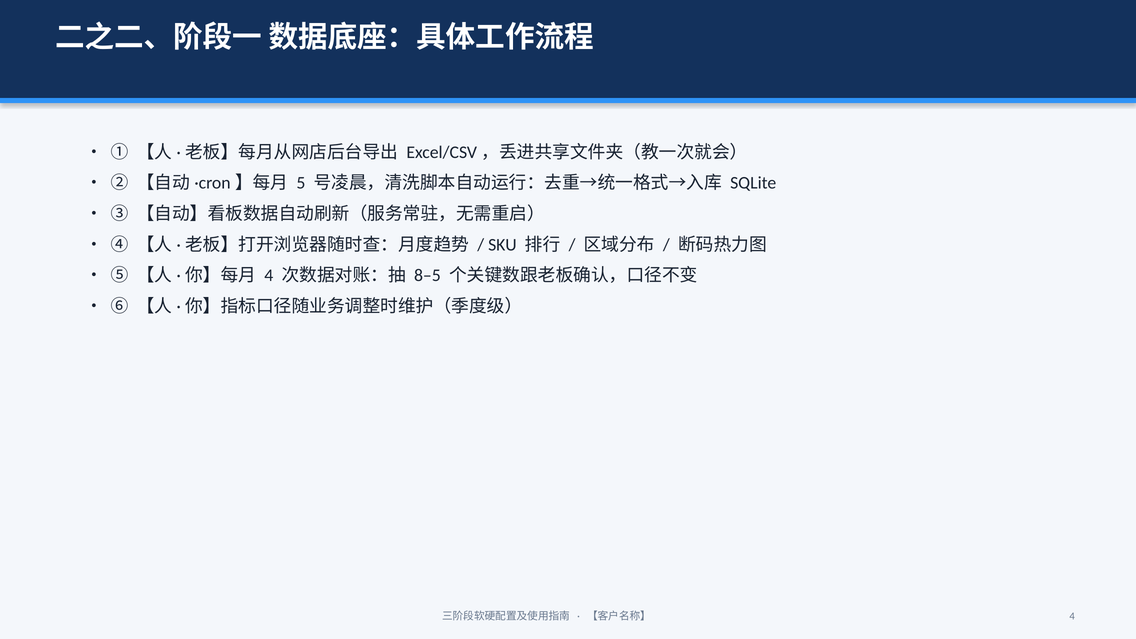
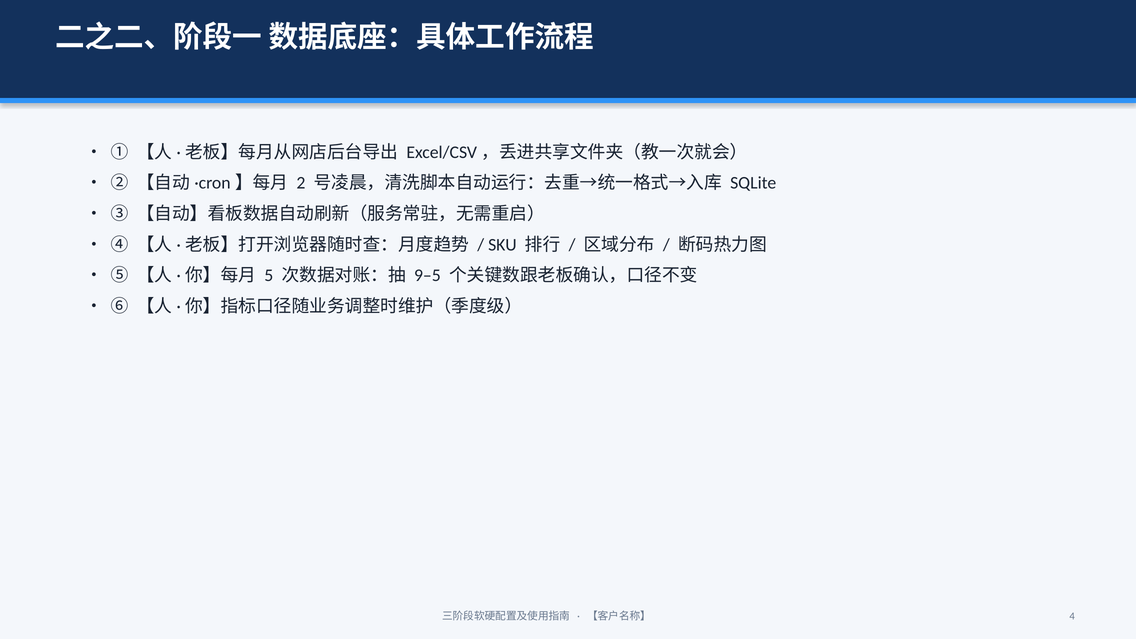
5: 5 -> 2 (301, 183)
4: 4 -> 5 (269, 275)
8–5: 8–5 -> 9–5 (427, 275)
